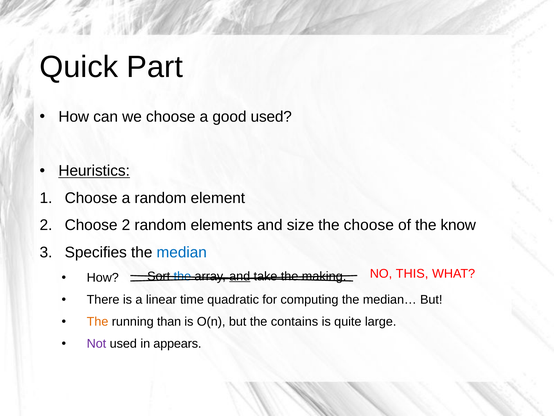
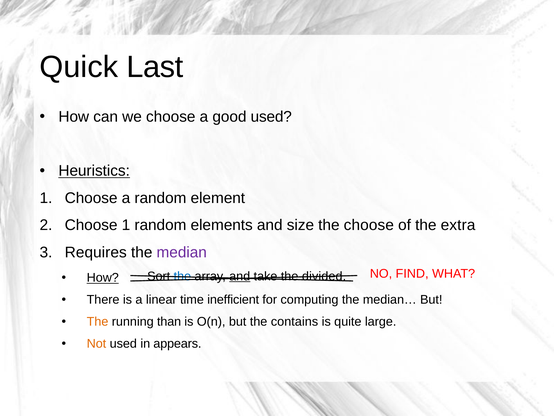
Part: Part -> Last (155, 67)
Choose 2: 2 -> 1 (126, 225)
know: know -> extra (458, 225)
Specifies: Specifies -> Requires (96, 252)
median colour: blue -> purple (182, 252)
making: making -> divided (324, 276)
THIS: THIS -> FIND (412, 273)
How underline: none -> present (103, 277)
quadratic: quadratic -> inefficient (233, 299)
Not colour: purple -> orange (96, 343)
